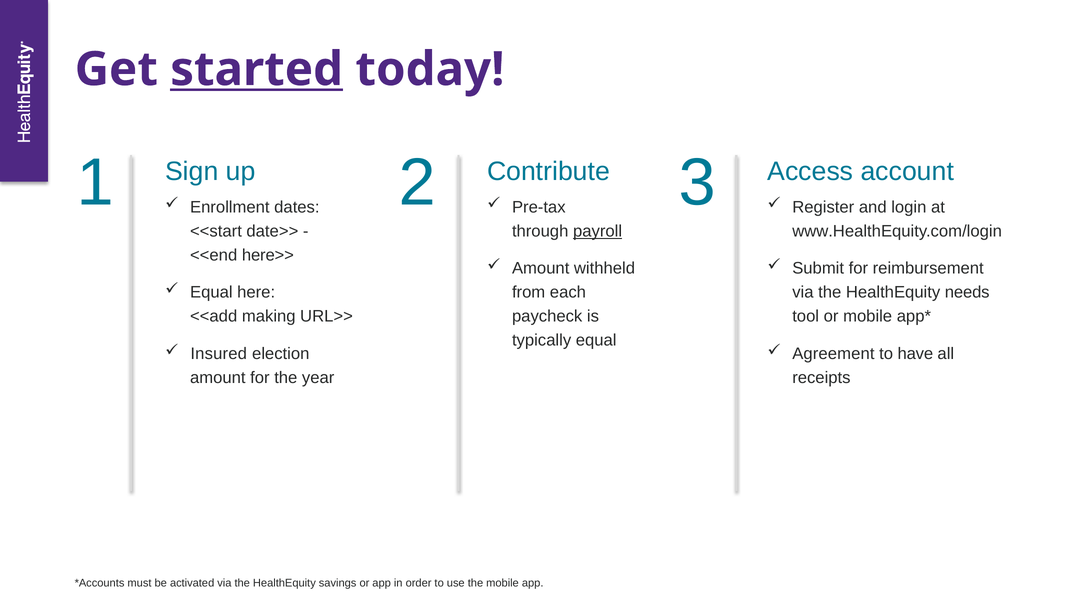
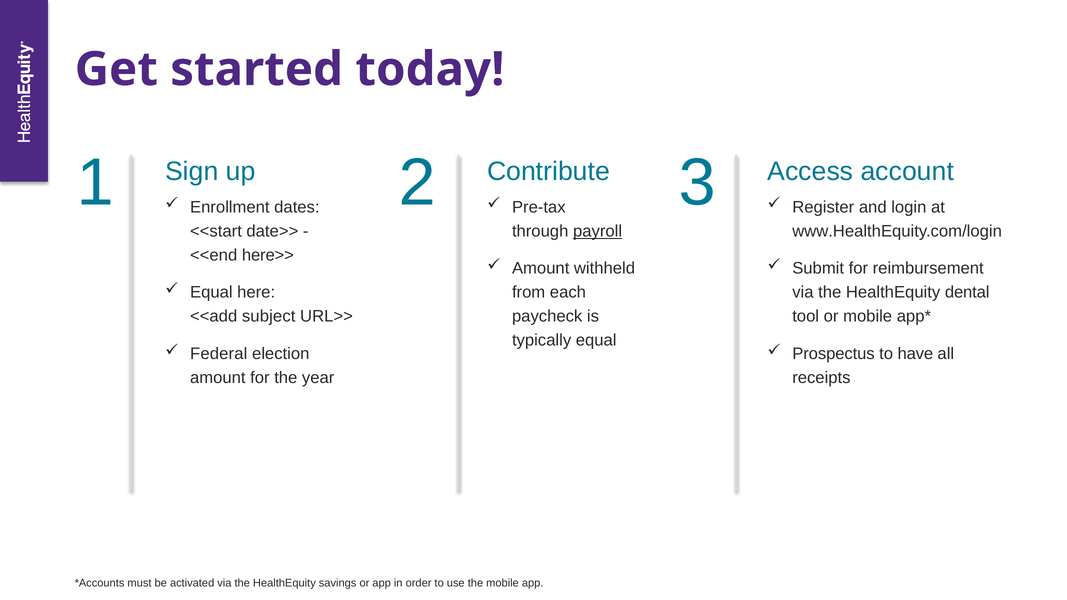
started underline: present -> none (257, 69)
needs: needs -> dental (967, 293)
making: making -> subject (269, 317)
Insured: Insured -> Federal (219, 354)
Agreement: Agreement -> Prospectus (833, 354)
